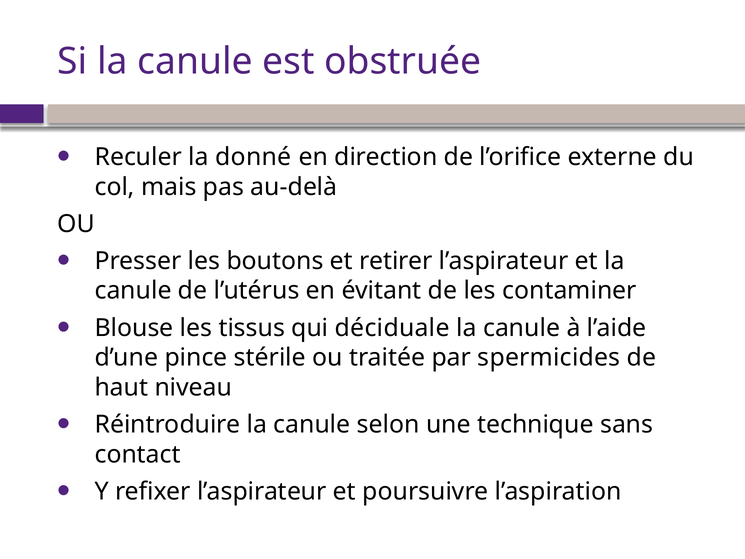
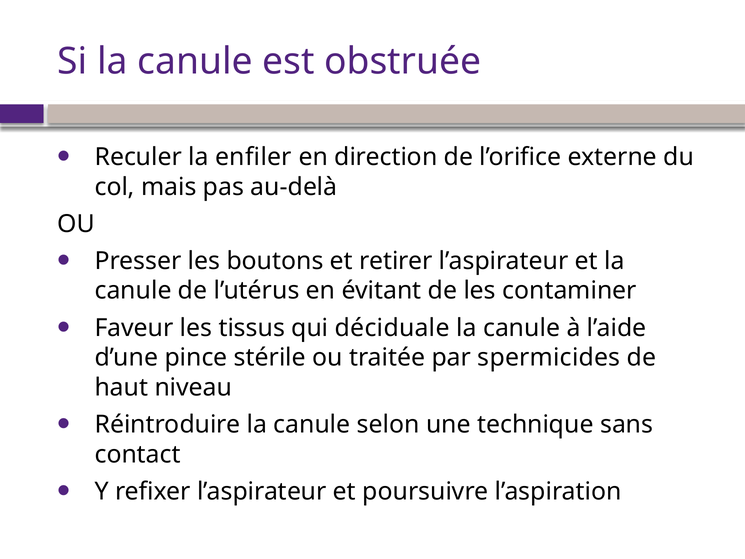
donné: donné -> enfiler (253, 157)
Blouse: Blouse -> Faveur (134, 328)
